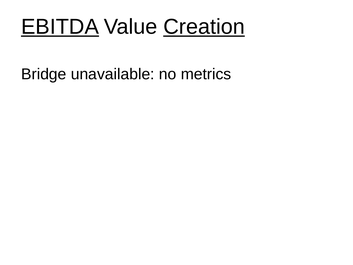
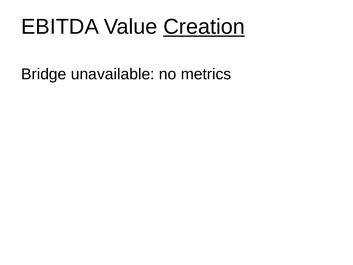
EBITDA underline: present -> none (60, 27)
